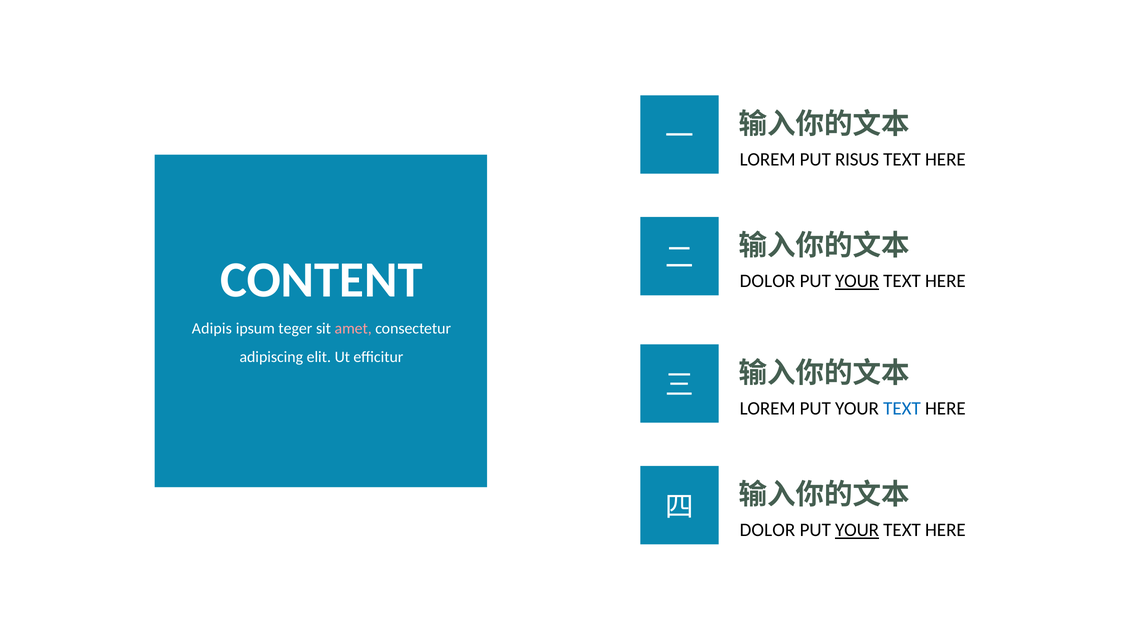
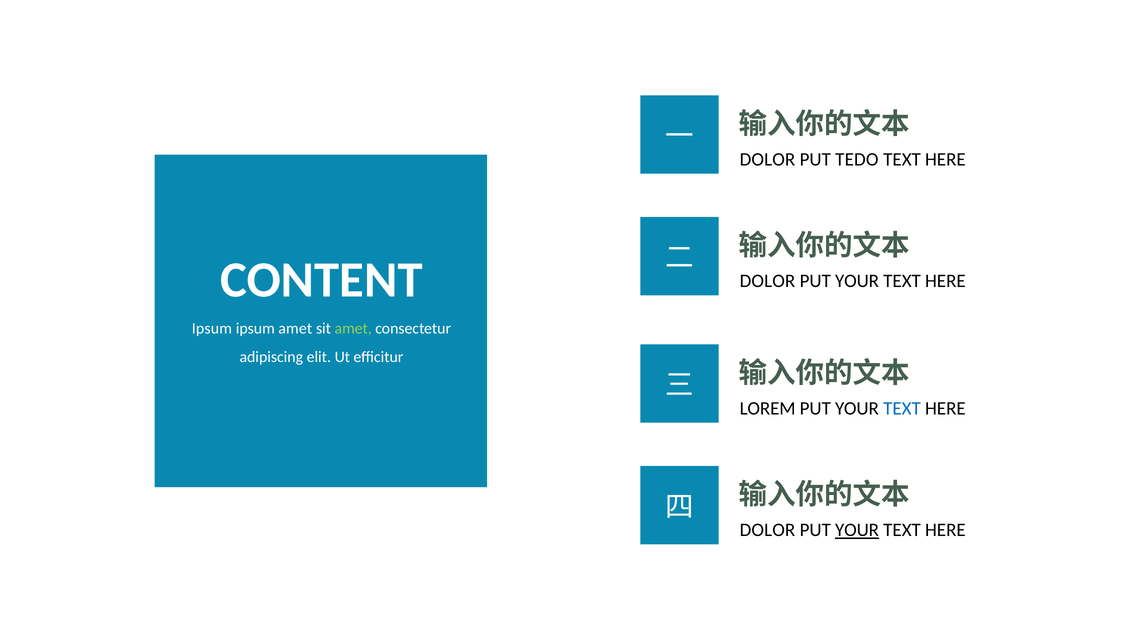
LOREM: LOREM -> DOLOR (767, 159)
RISUS: RISUS -> TEDO (857, 159)
YOUR underline: present -> none (857, 281)
Adipis: Adipis -> Ipsum (212, 328)
ipsum teger: teger -> amet (295, 328)
amet colour: pink -> light green (353, 328)
